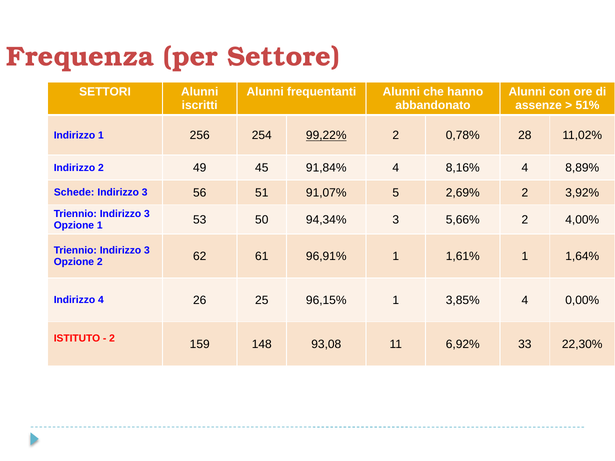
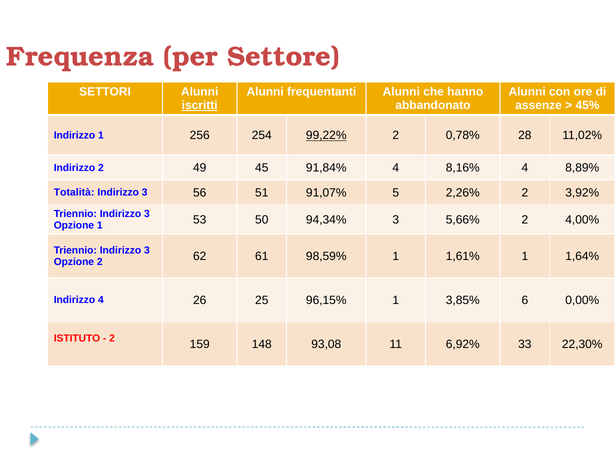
iscritti underline: none -> present (200, 105)
51%: 51% -> 45% (587, 105)
Schede: Schede -> Totalità (74, 193)
2,69%: 2,69% -> 2,26% (463, 193)
96,91%: 96,91% -> 98,59% (326, 257)
3,85% 4: 4 -> 6 (525, 301)
